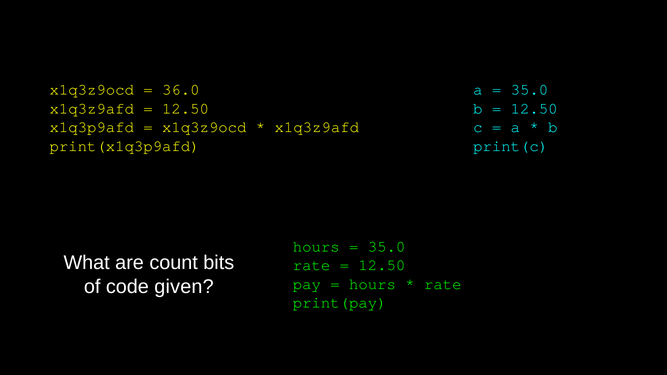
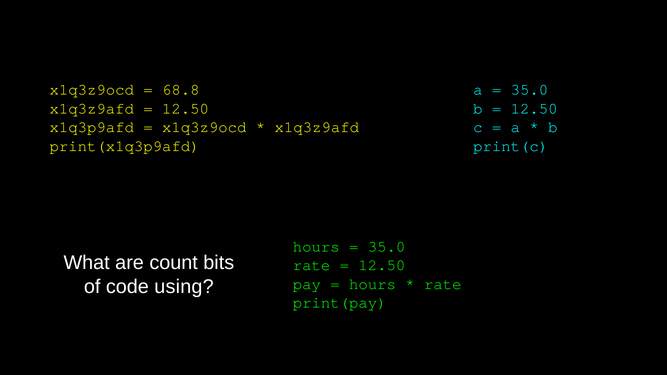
36.0: 36.0 -> 68.8 (181, 90)
given: given -> using (184, 287)
